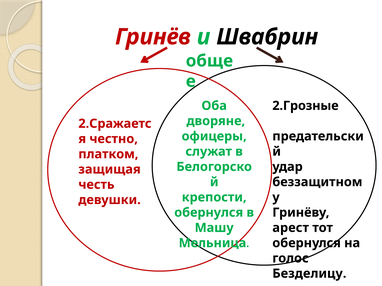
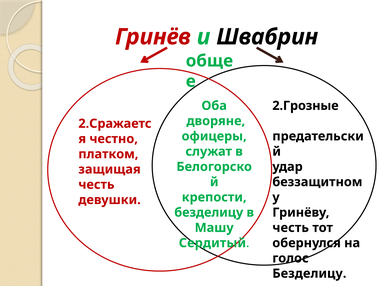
обернулся: обернулся -> безделицу (209, 213)
арест: арест -> честь (291, 228)
Мельница: Мельница -> Сердитый (212, 243)
